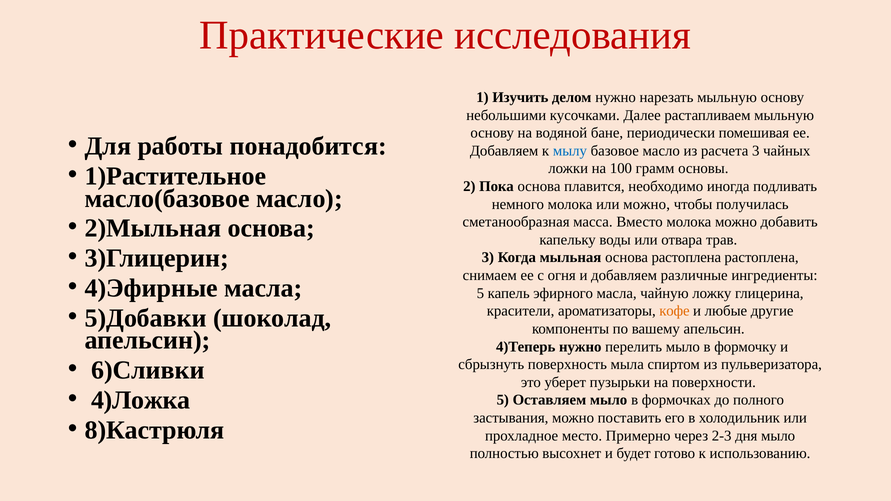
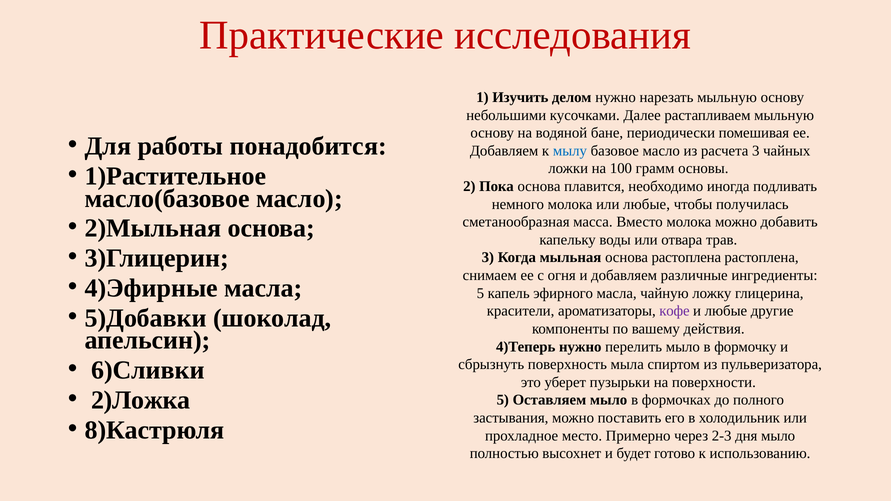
или можно: можно -> любые (647, 204)
кофе colour: orange -> purple (674, 311)
вашему апельсин: апельсин -> действия (714, 329)
4)Ложка: 4)Ложка -> 2)Ложка (141, 400)
